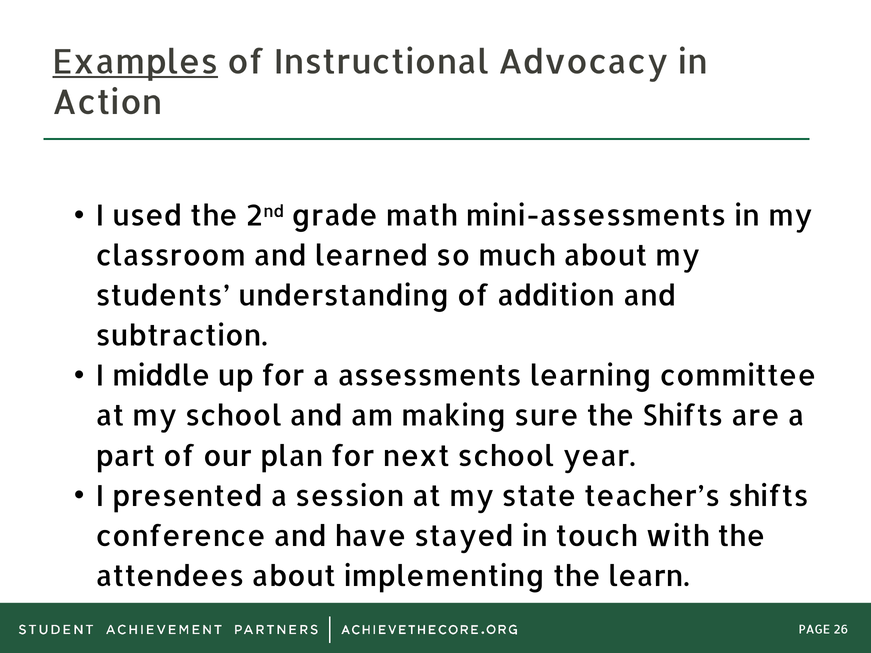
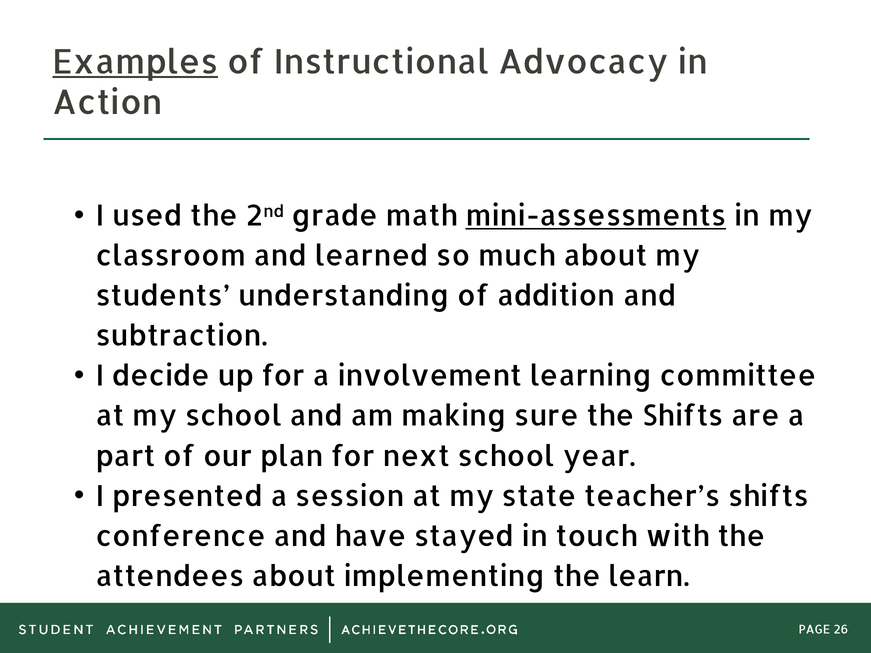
mini-assessments underline: none -> present (596, 216)
middle: middle -> decide (161, 377)
assessments: assessments -> involvement (430, 377)
